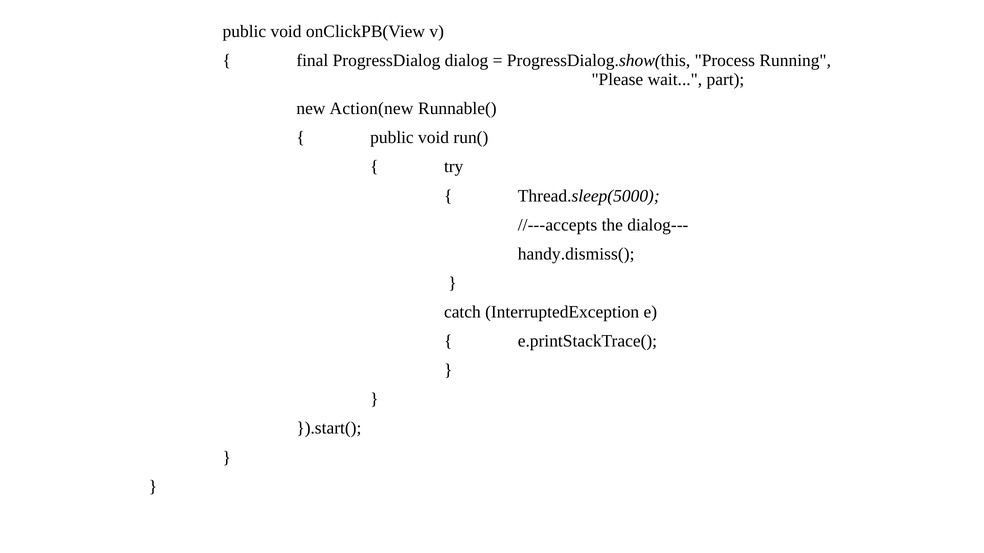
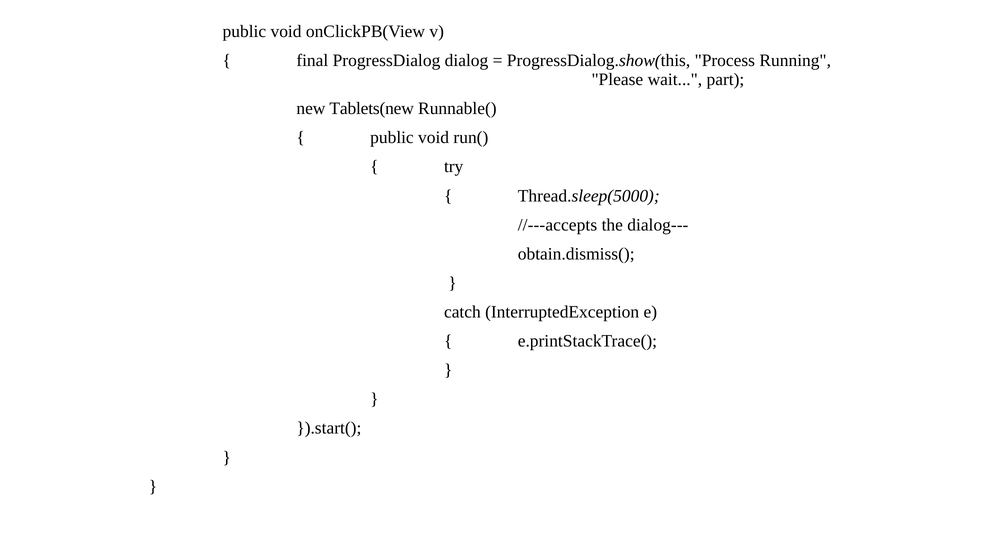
Action(new: Action(new -> Tablets(new (372, 109)
handy.dismiss(: handy.dismiss( -> obtain.dismiss( (576, 254)
